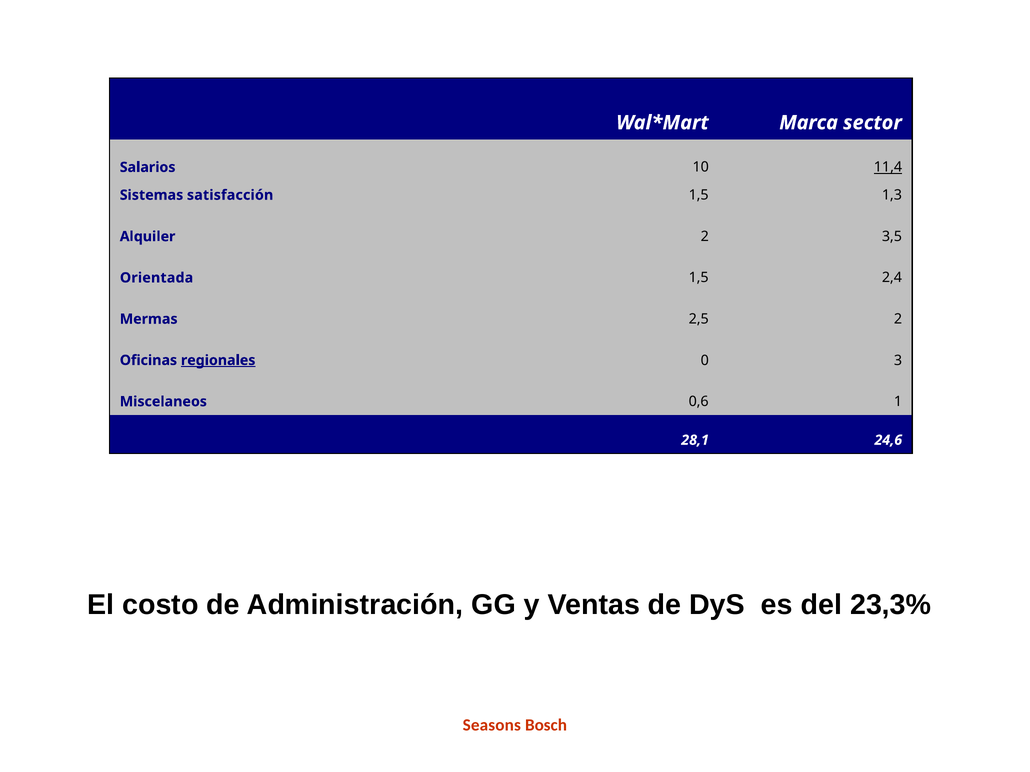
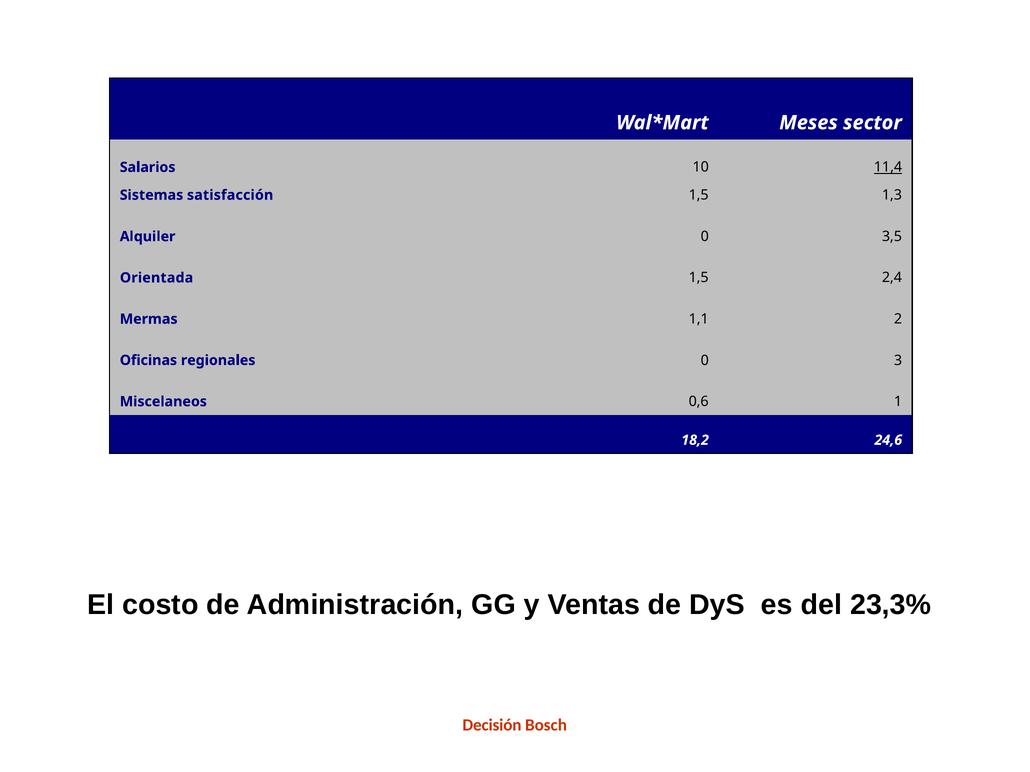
Marca: Marca -> Meses (809, 123)
Alquiler 2: 2 -> 0 (705, 237)
2,5: 2,5 -> 1,1 (699, 319)
regionales underline: present -> none (218, 361)
28,1: 28,1 -> 18,2 (695, 440)
Seasons: Seasons -> Decisión (492, 726)
